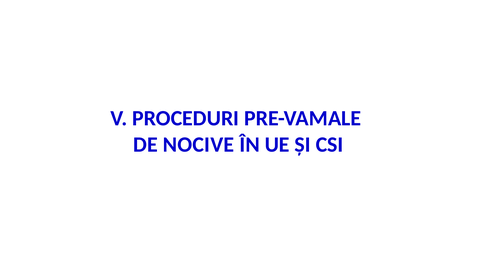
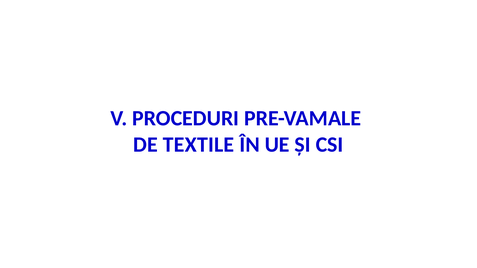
NOCIVE: NOCIVE -> TEXTILE (199, 145)
